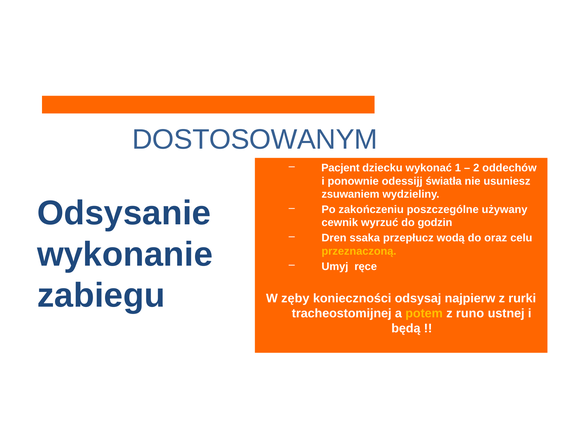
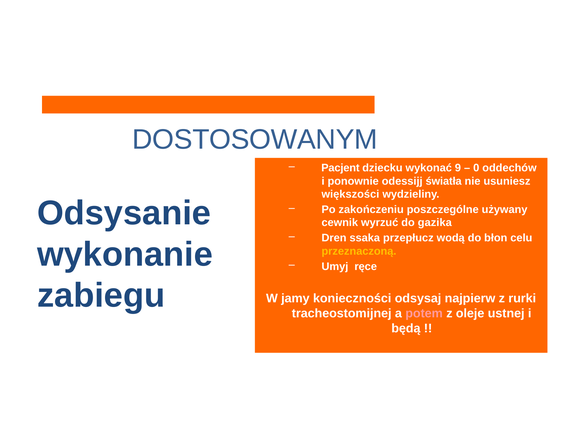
1: 1 -> 9 (458, 168)
2: 2 -> 0 (476, 168)
zsuwaniem: zsuwaniem -> większości (350, 194)
godzin: godzin -> gazika (435, 223)
oraz: oraz -> błon (496, 238)
zęby: zęby -> jamy (295, 299)
potem colour: yellow -> pink (424, 314)
runo: runo -> oleje (470, 314)
